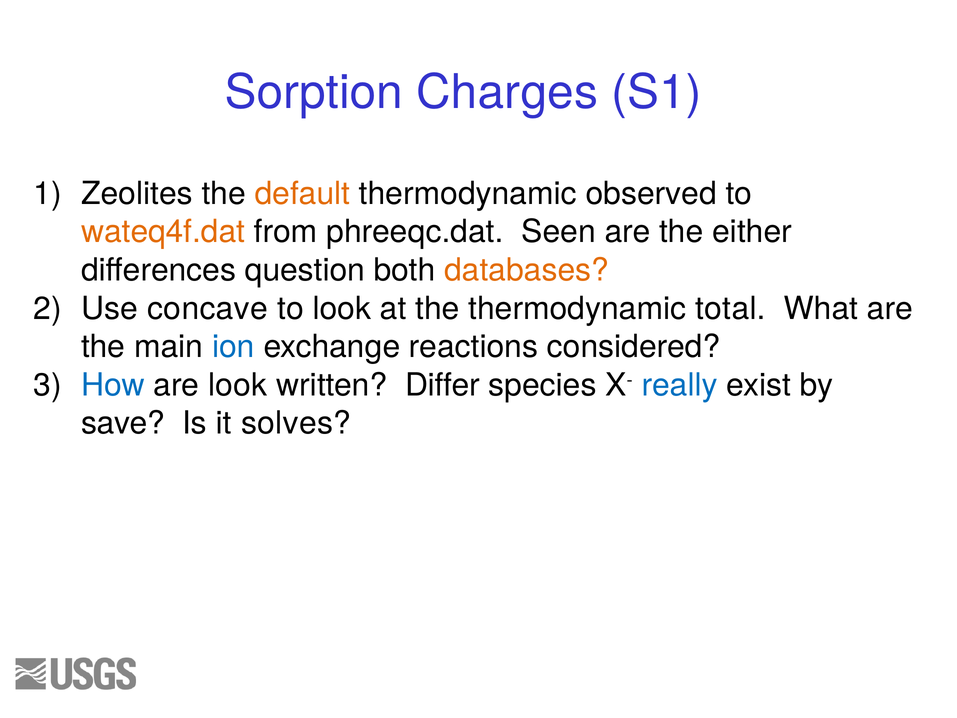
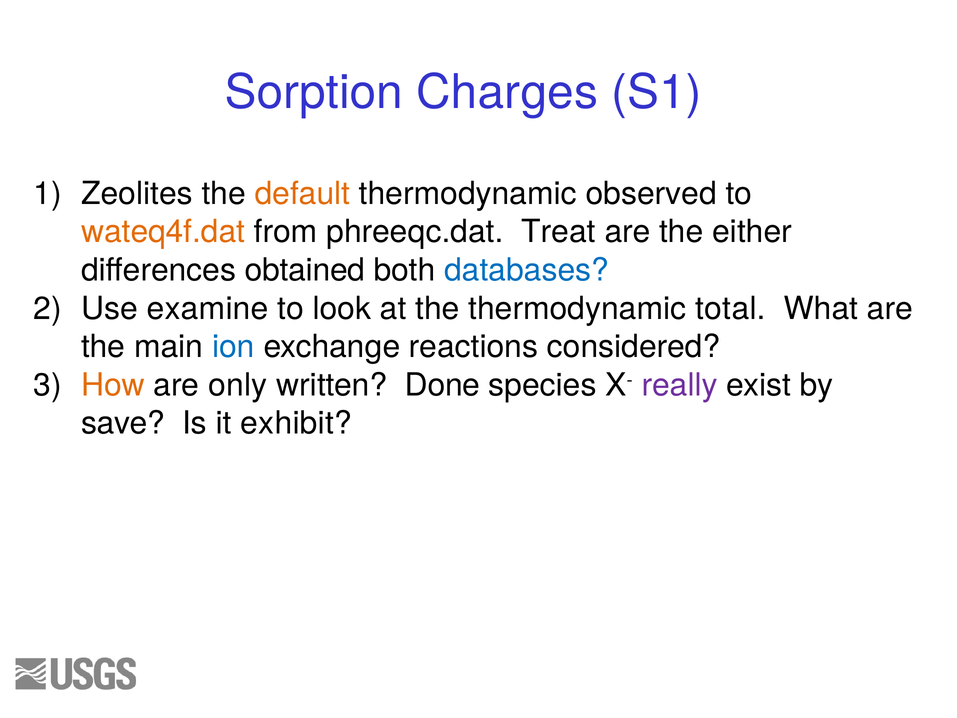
Seen: Seen -> Treat (559, 232)
question: question -> obtained (305, 270)
databases colour: orange -> blue (527, 270)
concave: concave -> examine (208, 308)
How colour: blue -> orange (113, 385)
are look: look -> only (238, 385)
Differ: Differ -> Done (443, 385)
really colour: blue -> purple (680, 385)
solves: solves -> exhibit (296, 423)
